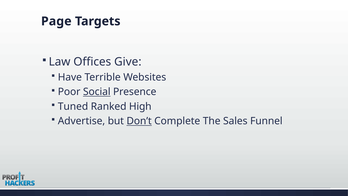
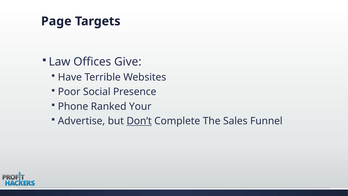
Social underline: present -> none (97, 92)
Tuned: Tuned -> Phone (73, 106)
High: High -> Your (140, 106)
